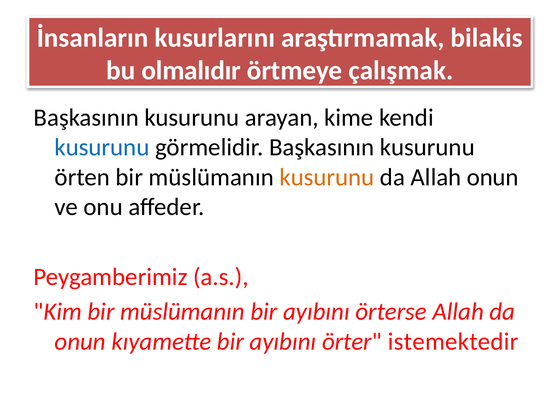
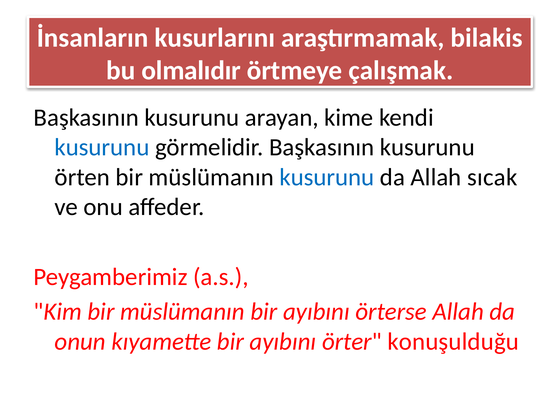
kusurunu colour: orange -> blue (327, 177)
Allah onun: onun -> sıcak (492, 177)
istemektedir: istemektedir -> konuşulduğu (453, 342)
